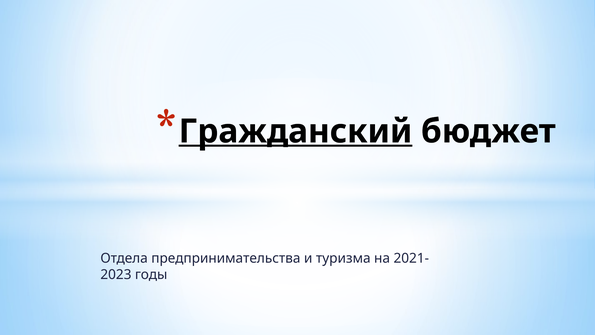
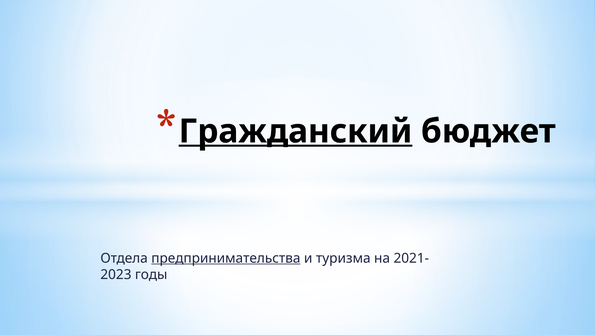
предпринимательства underline: none -> present (226, 258)
